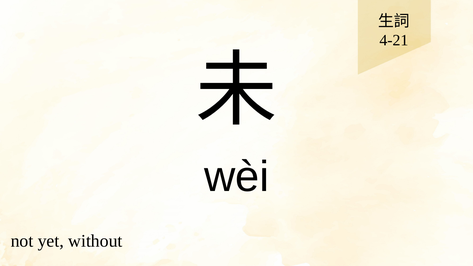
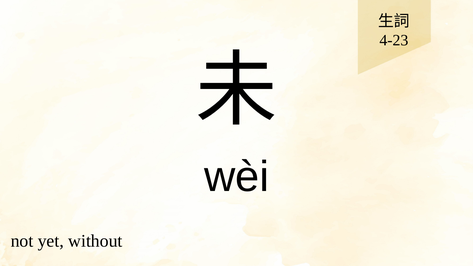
4-21: 4-21 -> 4-23 (394, 40)
